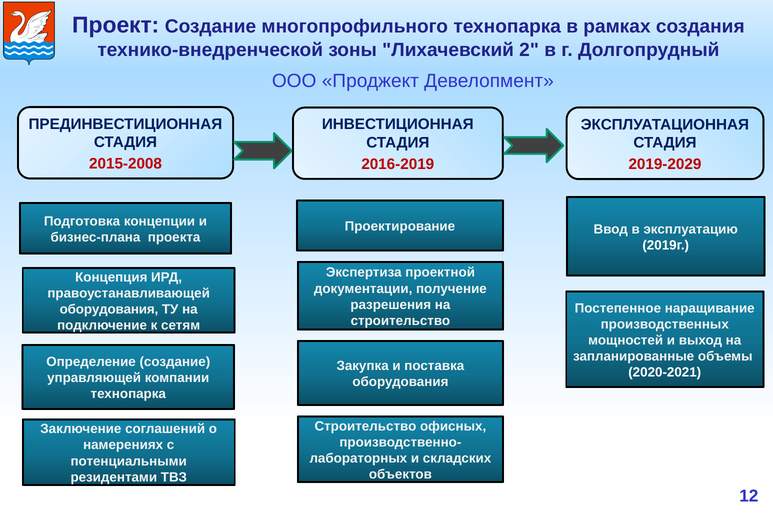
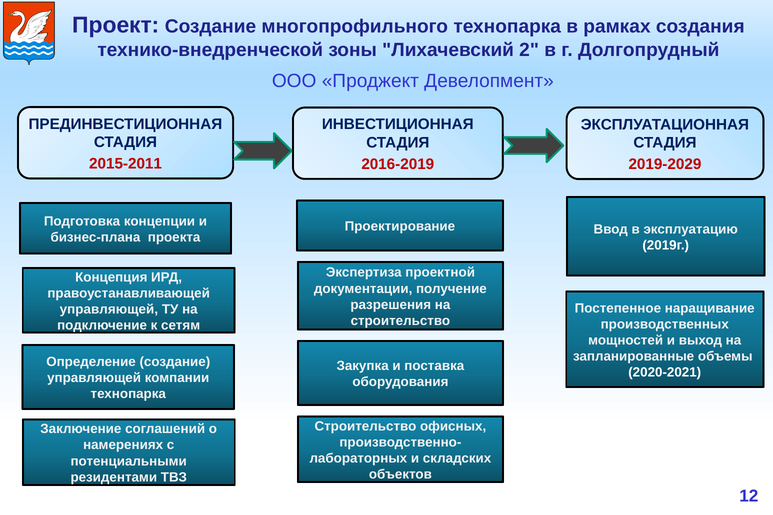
2015-2008: 2015-2008 -> 2015-2011 (126, 164)
оборудования: оборудования -> управляющей (109, 309)
